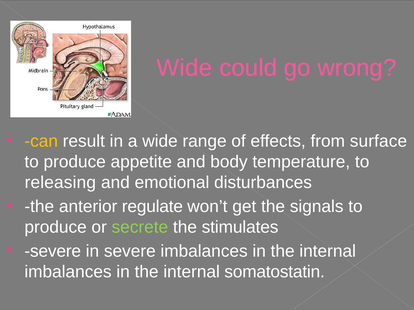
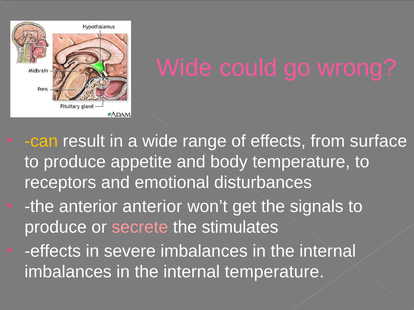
releasing: releasing -> receptors (60, 183)
anterior regulate: regulate -> anterior (152, 207)
secrete colour: light green -> pink (140, 228)
severe: severe -> effects (53, 252)
internal somatostatin: somatostatin -> temperature (274, 272)
